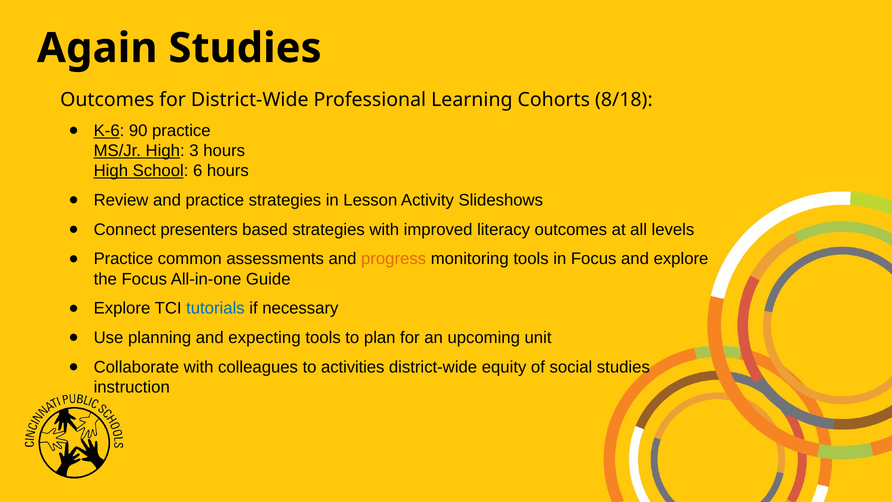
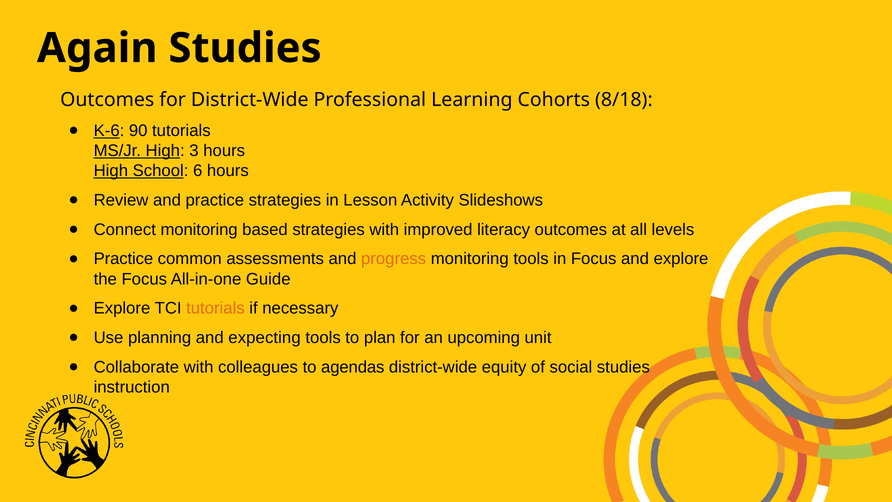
90 practice: practice -> tutorials (181, 131)
Connect presenters: presenters -> monitoring (199, 229)
tutorials colour: blue -> orange (215, 308)
activities: activities -> agendas (353, 367)
